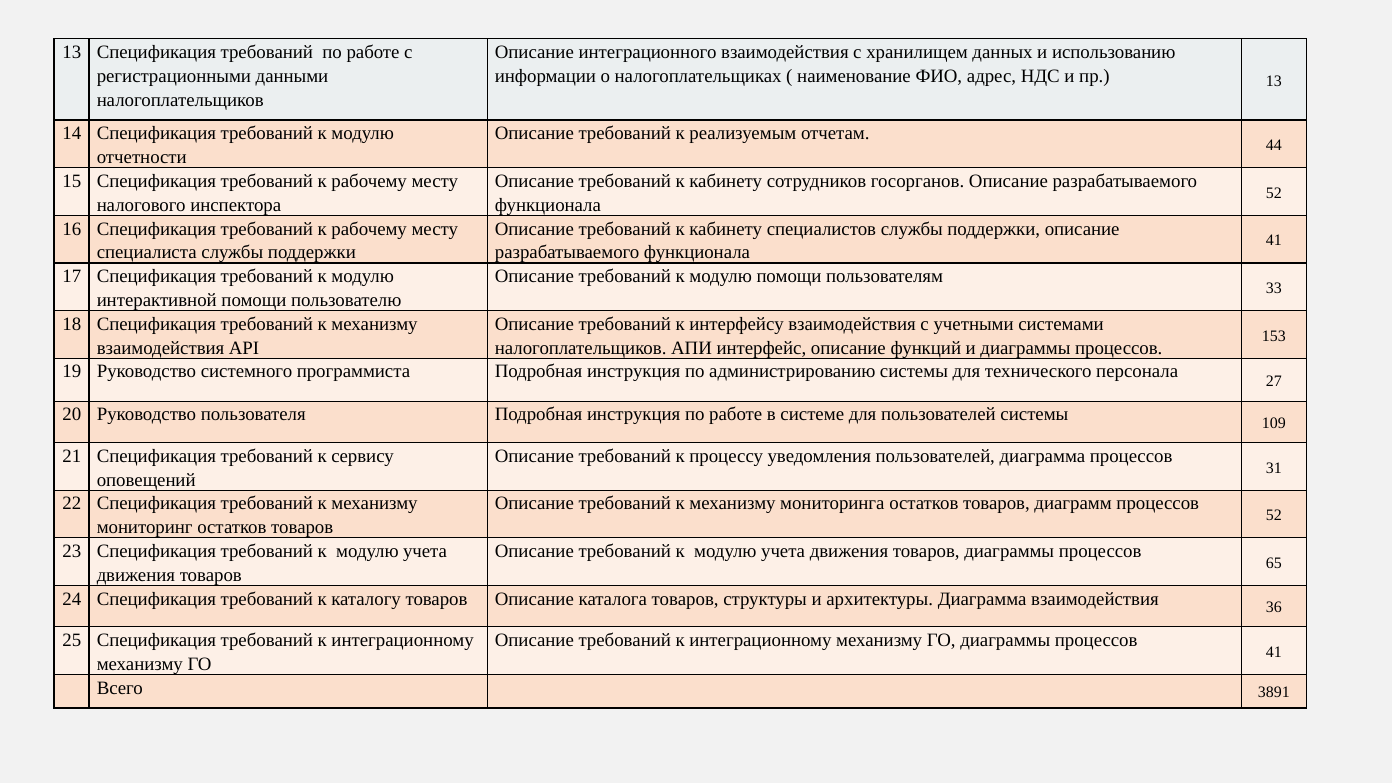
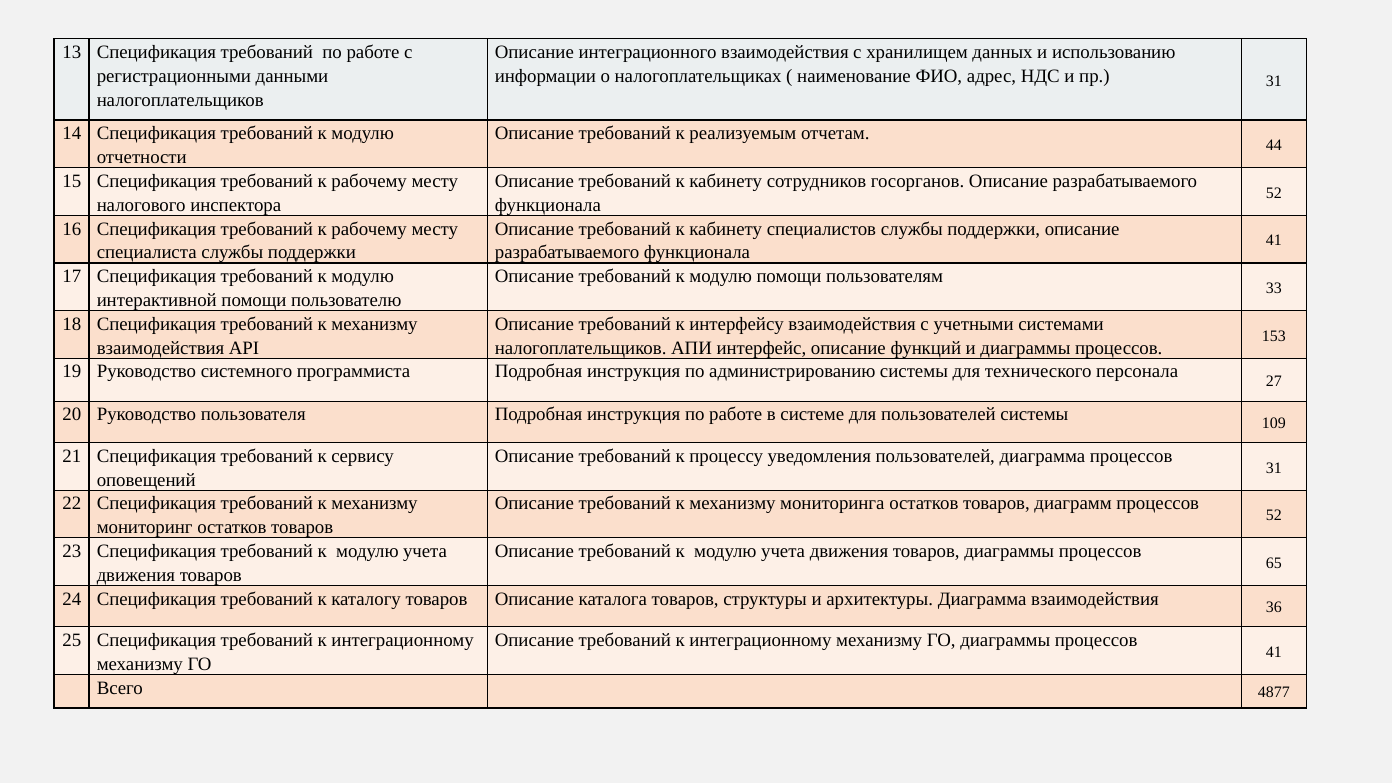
пр 13: 13 -> 31 (1274, 81)
3891: 3891 -> 4877 (1274, 693)
